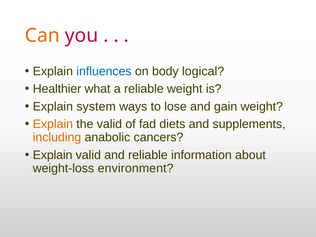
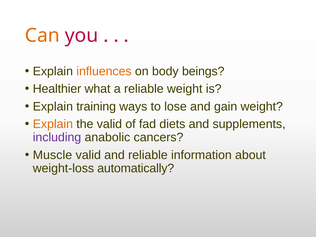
influences colour: blue -> orange (104, 71)
logical: logical -> beings (203, 71)
system: system -> training (96, 106)
including colour: orange -> purple (57, 137)
Explain: Explain -> Muscle (52, 155)
environment: environment -> automatically (136, 168)
